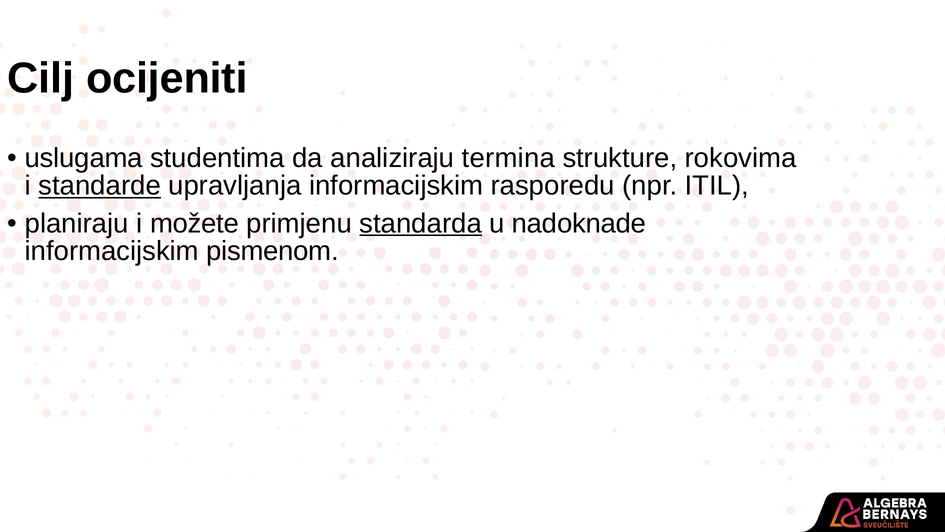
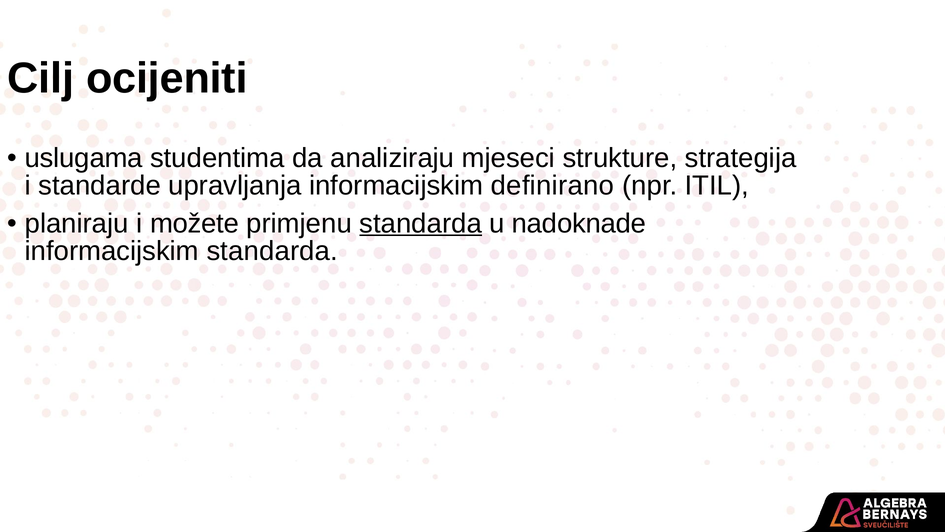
termina: termina -> mjeseci (508, 158)
rokovima: rokovima -> strategija (741, 158)
standarde underline: present -> none (100, 186)
rasporedu: rasporedu -> definirano (553, 186)
informacijskim pismenom: pismenom -> standarda (272, 251)
